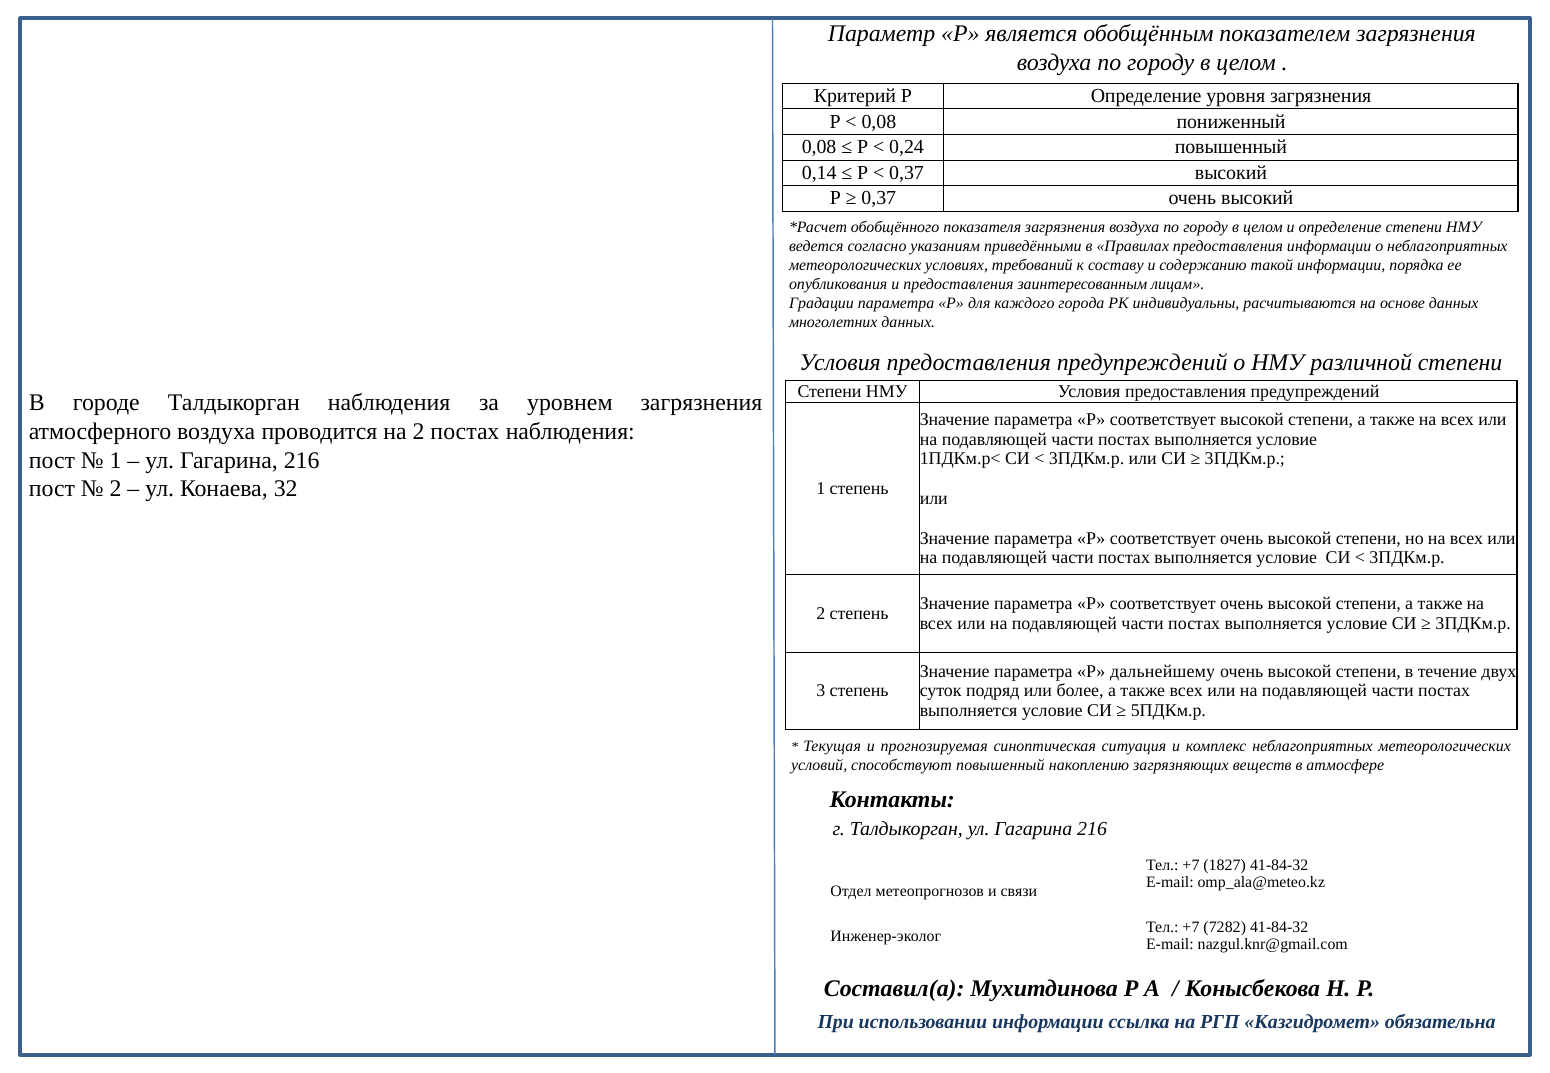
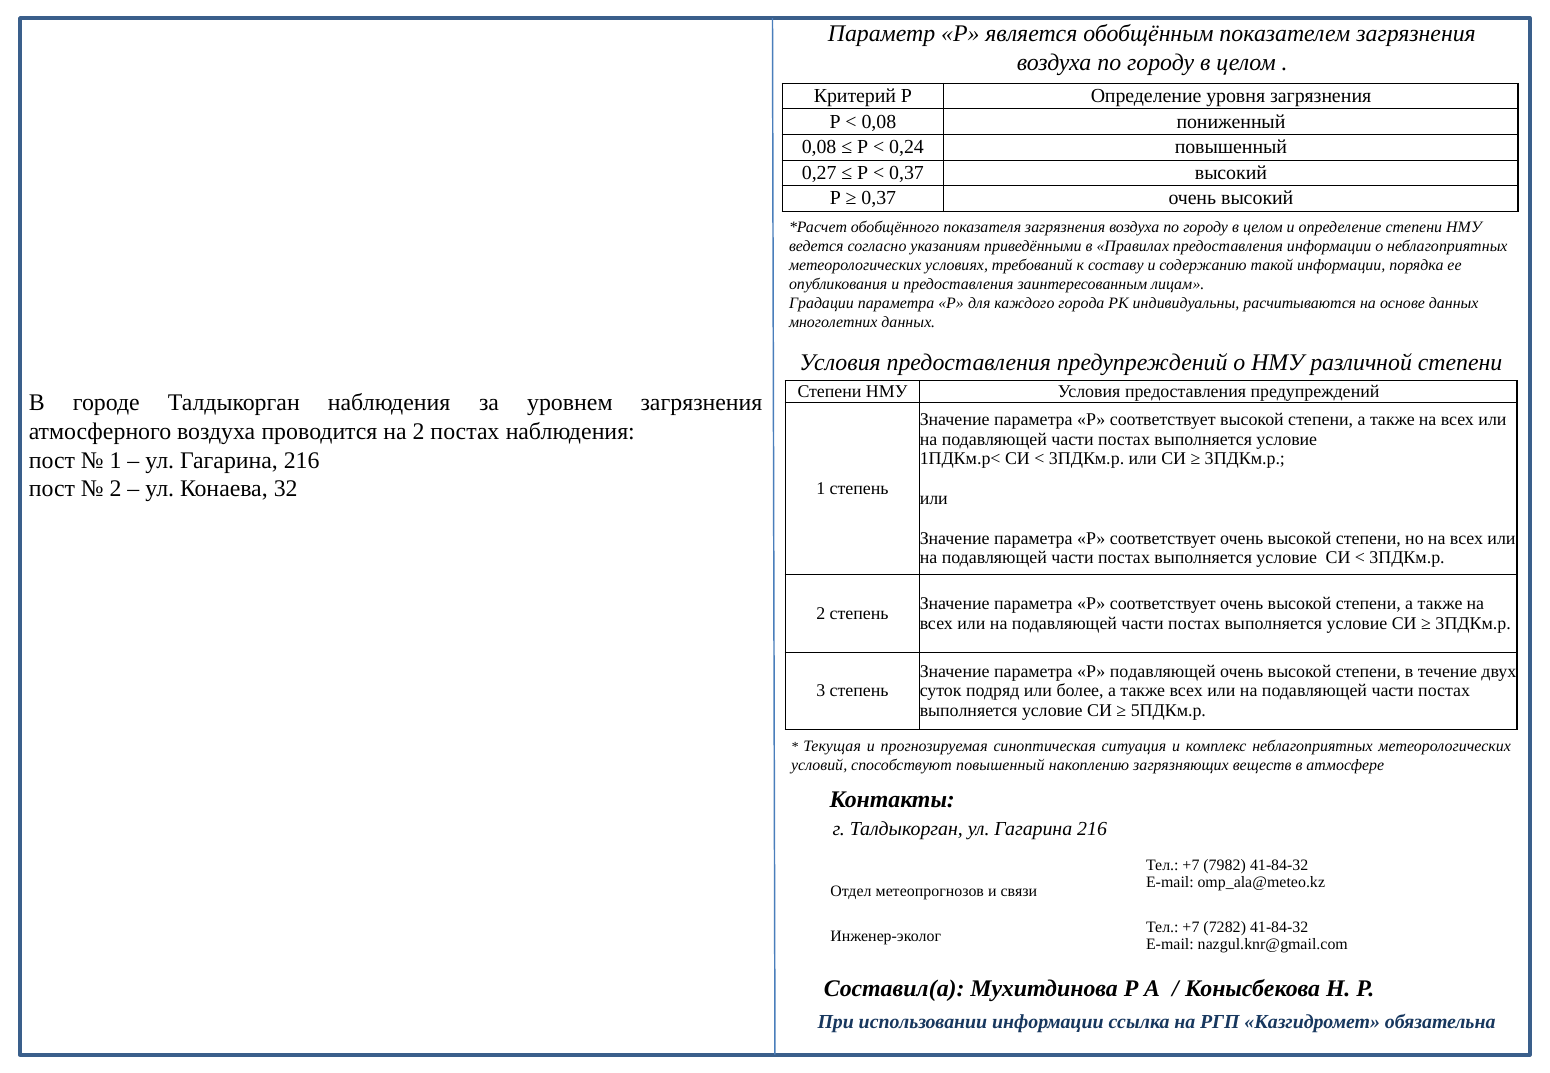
0,14: 0,14 -> 0,27 (819, 173)
Р дальнейшему: дальнейшему -> подавляющей (1163, 671)
1827: 1827 -> 7982 (1225, 865)
